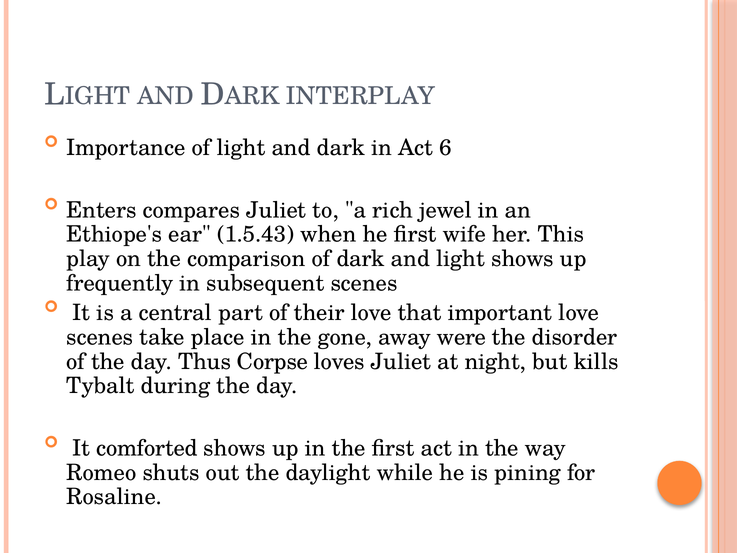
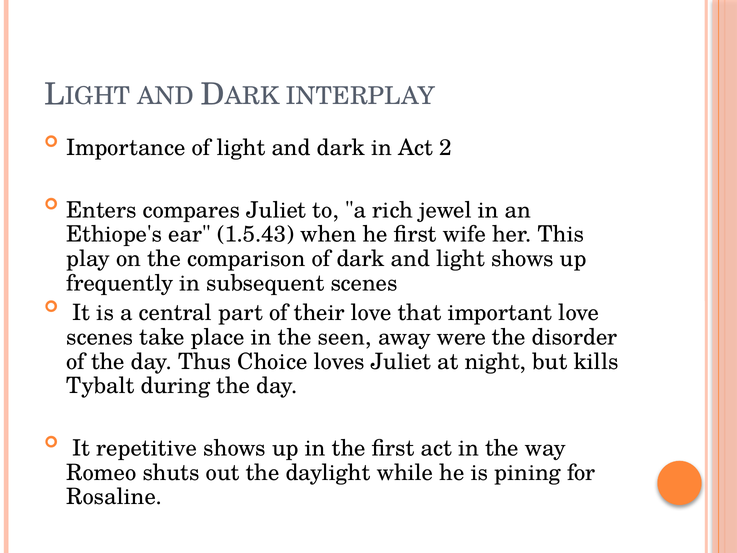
6: 6 -> 2 (446, 148)
gone: gone -> seen (345, 337)
Corpse: Corpse -> Choice (272, 361)
comforted: comforted -> repetitive (147, 448)
